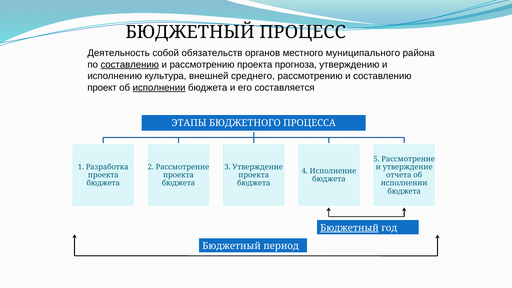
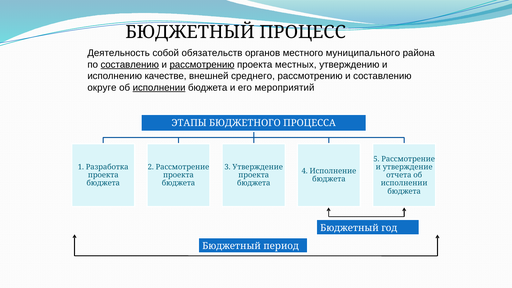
рассмотрению underline: none -> present (202, 65)
прогноза: прогноза -> местных (296, 65)
культура: культура -> качестве (166, 76)
проект: проект -> округе (102, 88)
составляется: составляется -> мероприятий (285, 88)
Бюджетный underline: present -> none (350, 228)
